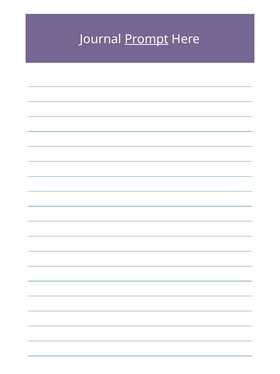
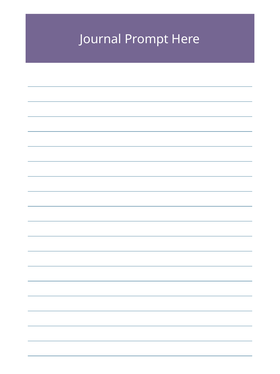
Prompt underline: present -> none (146, 39)
